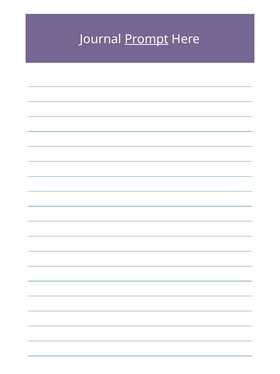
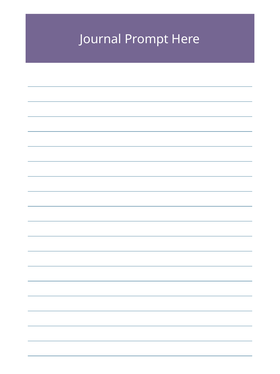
Prompt underline: present -> none (146, 39)
